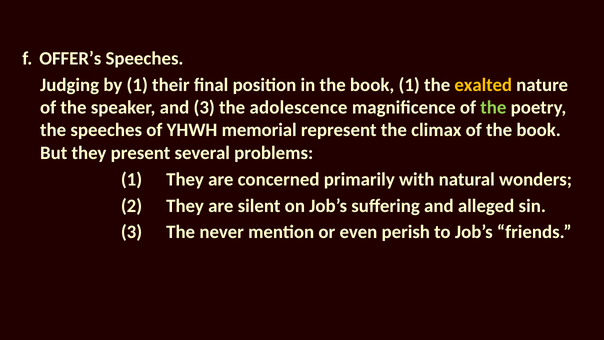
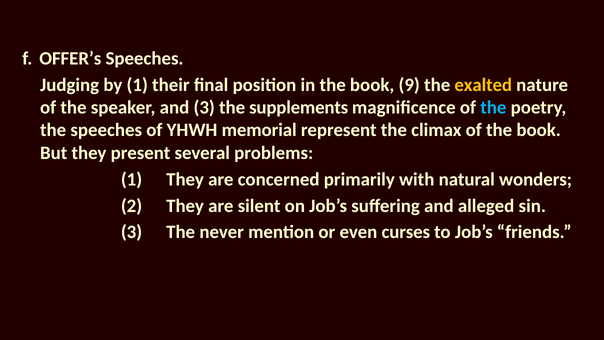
book 1: 1 -> 9 (409, 85)
adolescence: adolescence -> supplements (299, 108)
the colour: light green -> light blue (493, 108)
perish: perish -> curses (406, 232)
